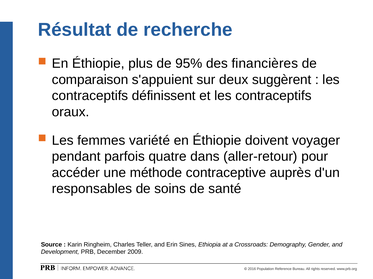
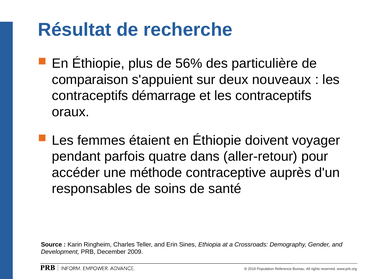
95%: 95% -> 56% (189, 64)
financières: financières -> particulière (265, 64)
suggèrent: suggèrent -> nouveaux (282, 80)
définissent: définissent -> démarrage (164, 96)
variété: variété -> étaient (150, 141)
